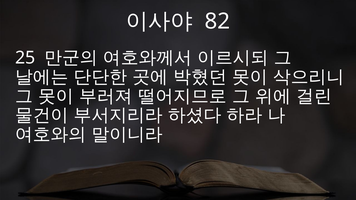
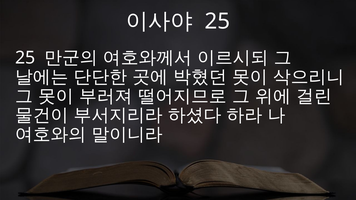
82: 82 -> 25 (217, 21)
